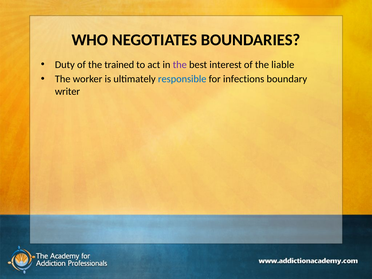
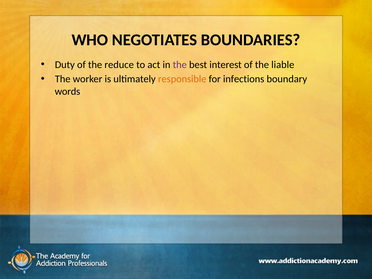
trained: trained -> reduce (119, 65)
responsible colour: blue -> orange (182, 79)
writer: writer -> words (67, 91)
